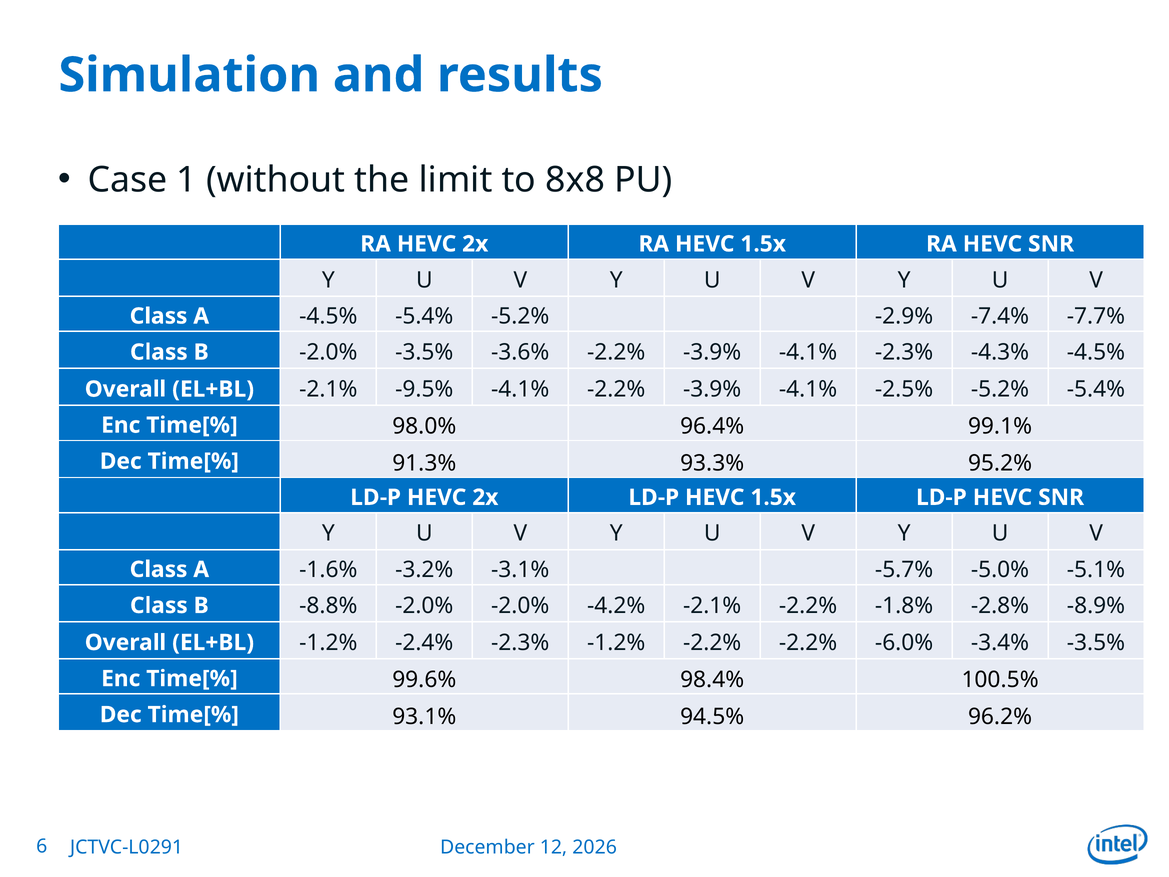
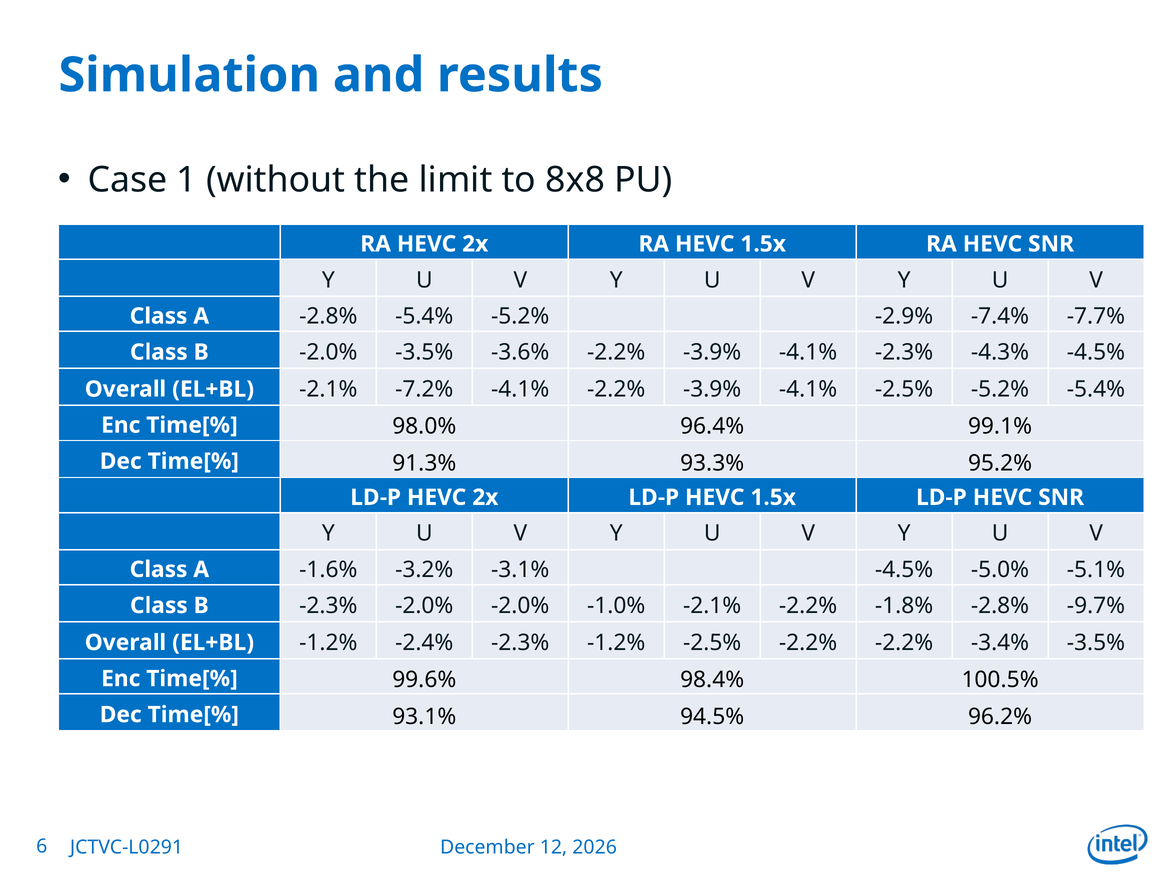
-4.5%: -4.5% -> -2.8% (328, 316)
-9.5%: -9.5% -> -7.2% (424, 389)
-3.1% -5.7%: -5.7% -> -4.5% (904, 569)
-8.8%: -8.8% -> -2.3% (328, 605)
-4.2%: -4.2% -> -1.0% (616, 605)
-8.9%: -8.9% -> -9.7% (1096, 605)
-1.2% -2.2%: -2.2% -> -2.5% (712, 642)
-2.2% -6.0%: -6.0% -> -2.2% (904, 642)
